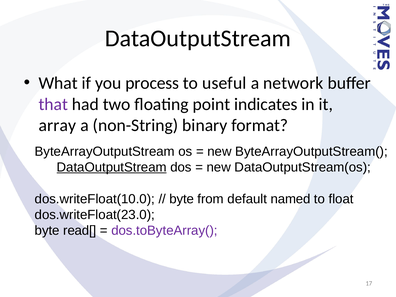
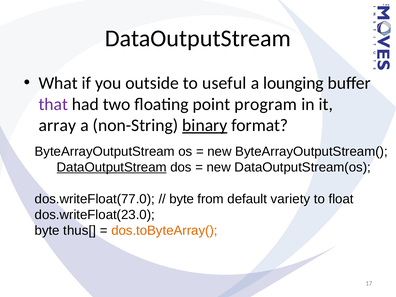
process: process -> outside (152, 83)
network: network -> lounging (293, 83)
indicates: indicates -> program (266, 104)
binary underline: none -> present (205, 125)
dos.writeFloat(10.0: dos.writeFloat(10.0 -> dos.writeFloat(77.0 (95, 199)
named: named -> variety (290, 199)
read[: read[ -> thus[ (80, 231)
dos.toByteArray( colour: purple -> orange (164, 231)
